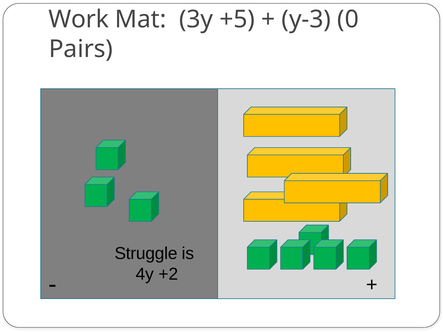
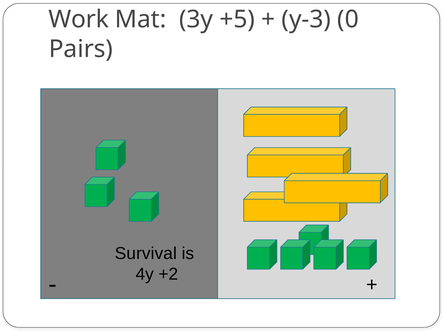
Struggle: Struggle -> Survival (146, 254)
